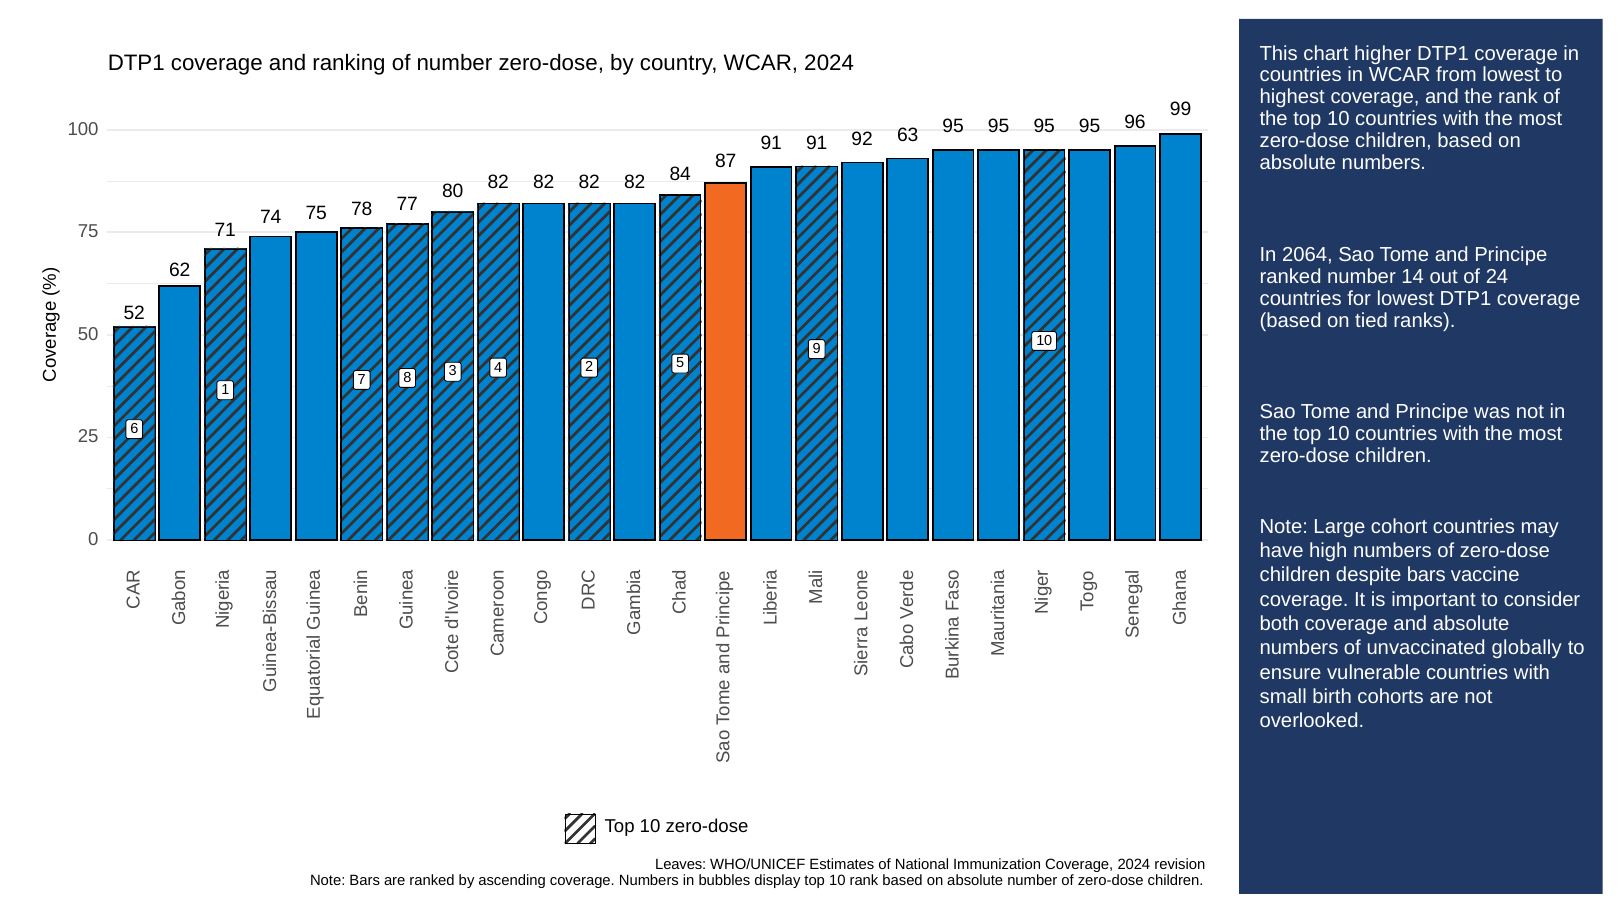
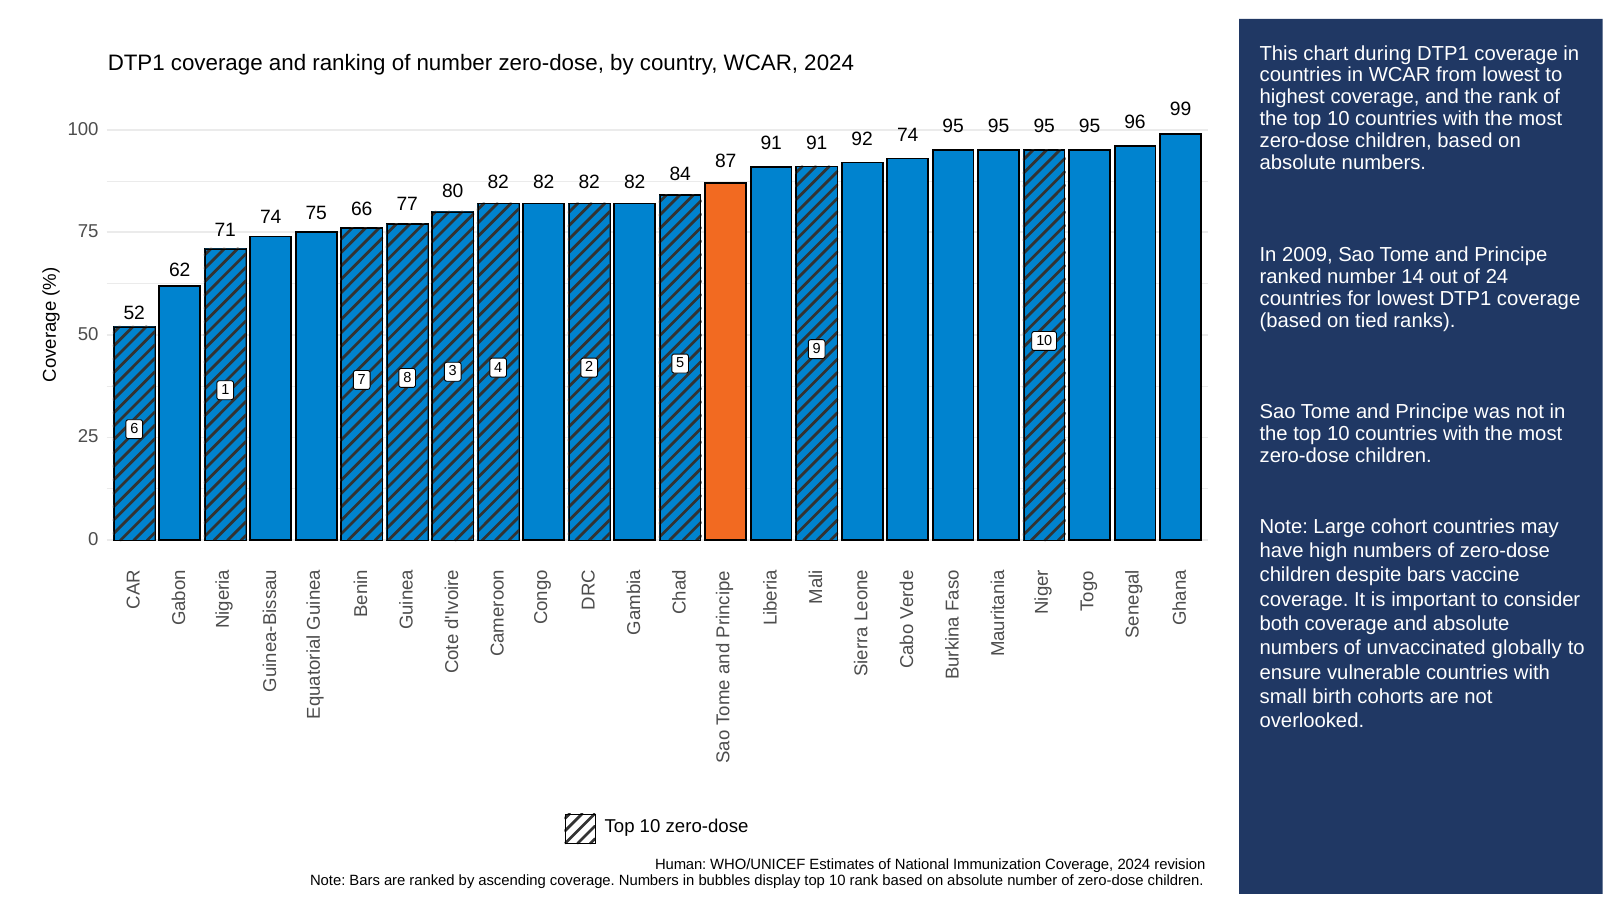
higher: higher -> during (1383, 53)
92 63: 63 -> 74 (908, 135)
78: 78 -> 66 (362, 209)
2064: 2064 -> 2009 (1307, 255)
Leaves: Leaves -> Human (681, 865)
